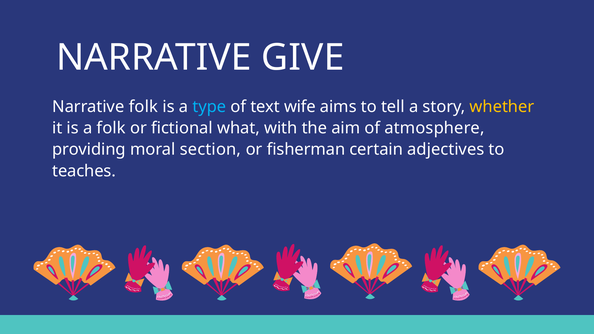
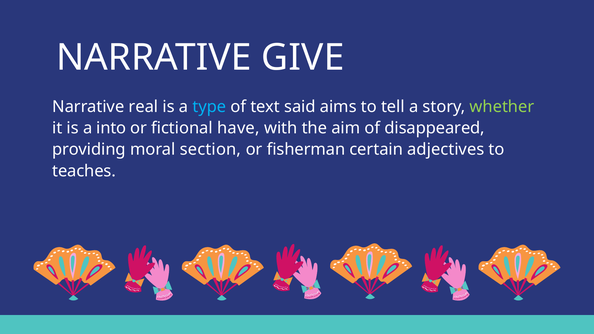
Narrative folk: folk -> real (143, 107)
wife: wife -> said (300, 107)
whether colour: yellow -> light green (502, 107)
a folk: folk -> into (111, 128)
what: what -> have (238, 128)
atmosphere: atmosphere -> disappeared (435, 128)
